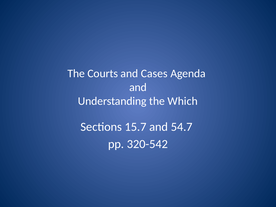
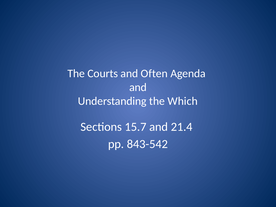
Cases: Cases -> Often (154, 73)
54.7: 54.7 -> 21.4 (182, 127)
320-542: 320-542 -> 843-542 (147, 144)
